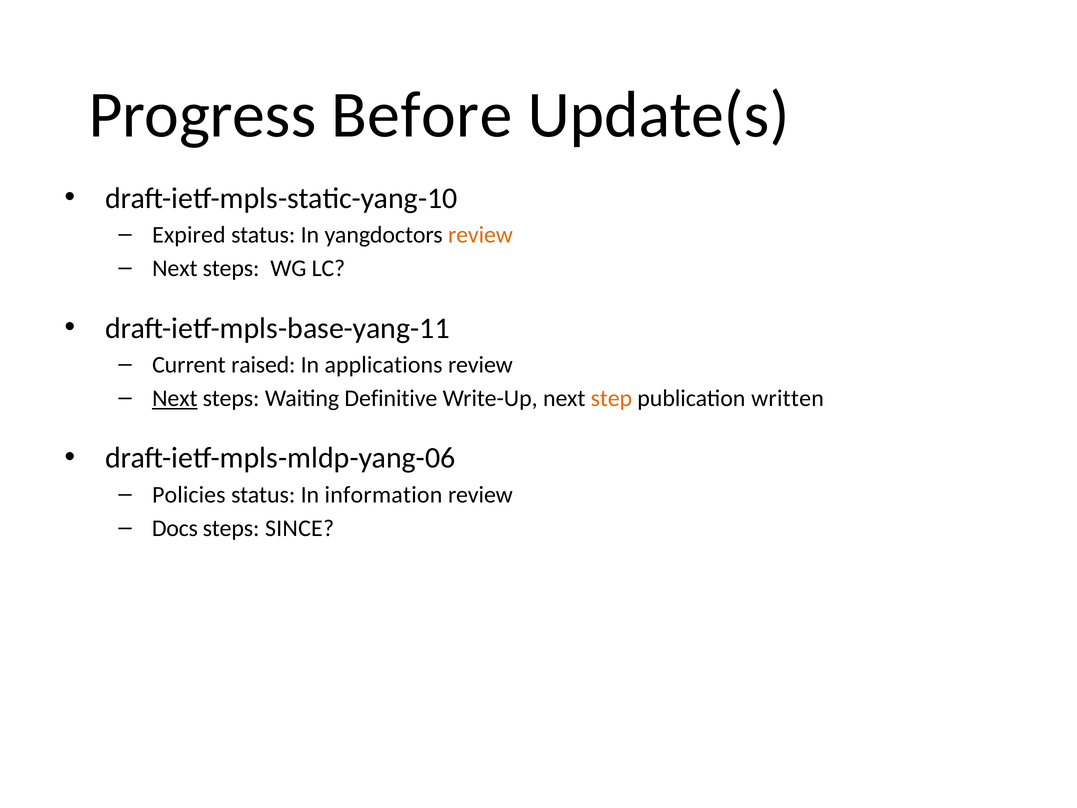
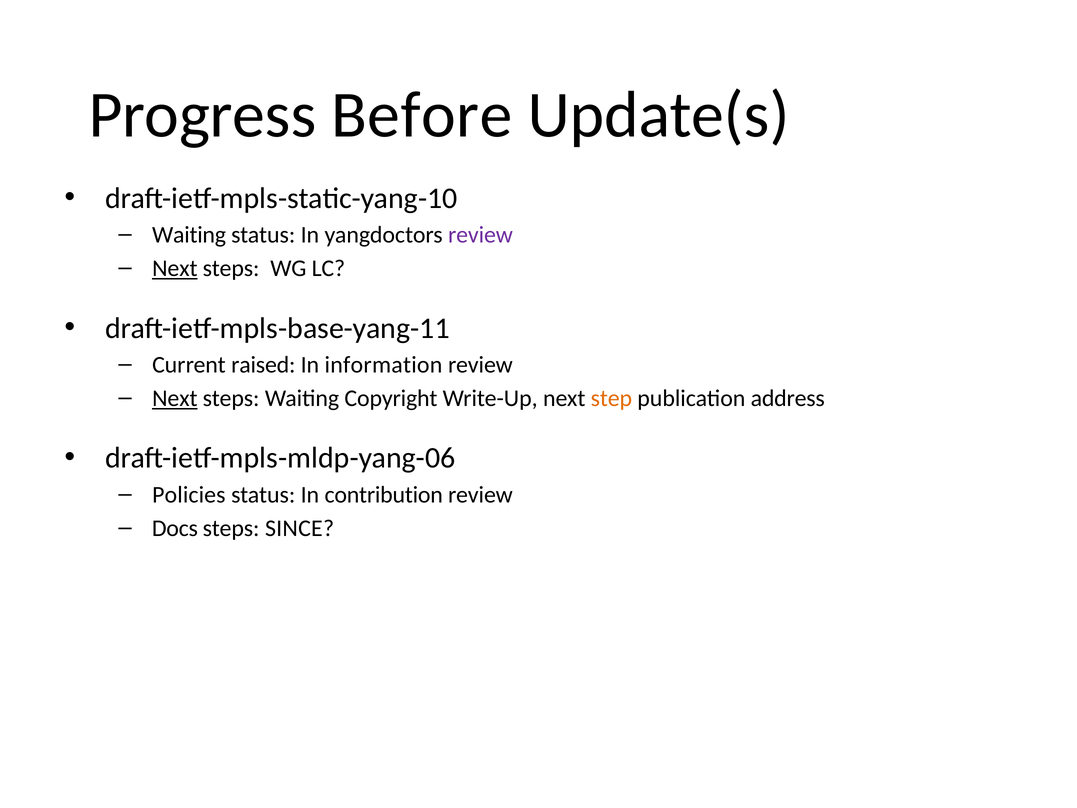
Expired: Expired -> Waiting (189, 235)
review colour: orange -> purple (480, 235)
Next underline: none -> present (175, 268)
applications: applications -> information (383, 365)
Definitive: Definitive -> Copyright (391, 398)
written: written -> address (788, 398)
information: information -> contribution (384, 495)
